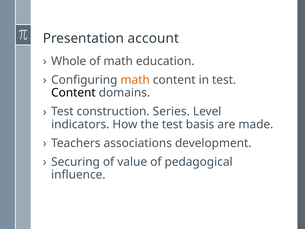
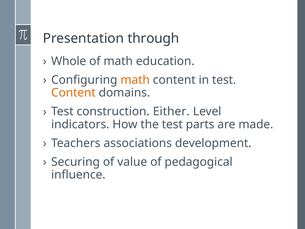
account: account -> through (153, 38)
Content colour: black -> orange (73, 93)
Series: Series -> Either (171, 111)
basis: basis -> parts (200, 124)
